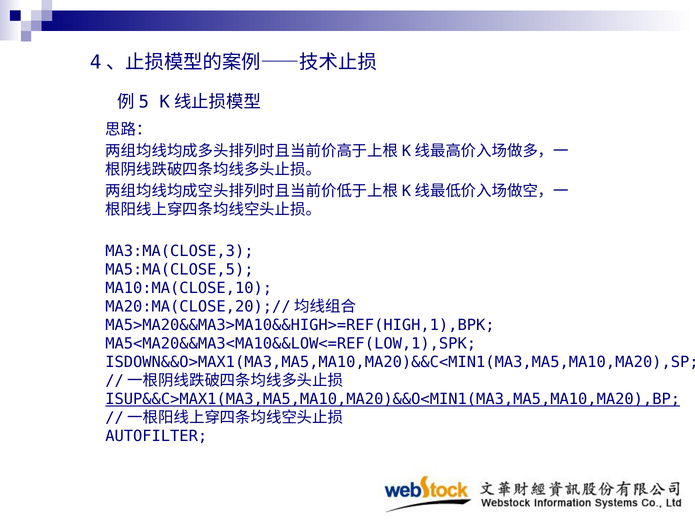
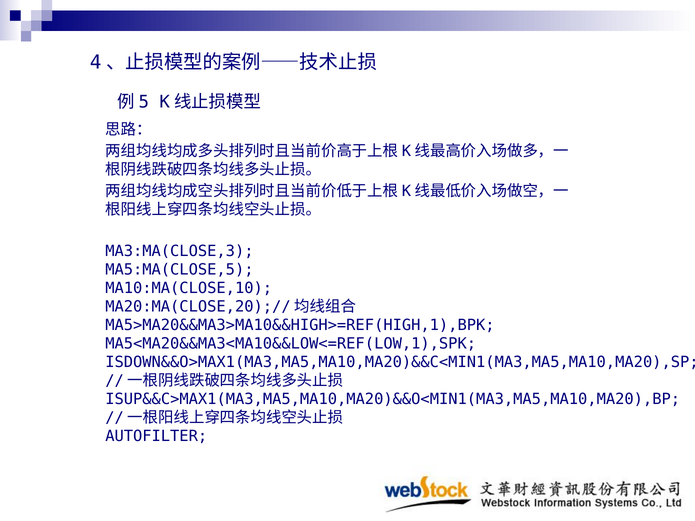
ISUP&&C>MAX1(MA3,MA5,MA10,MA20)&&O<MIN1(MA3,MA5,MA10,MA20),BP underline: present -> none (393, 399)
